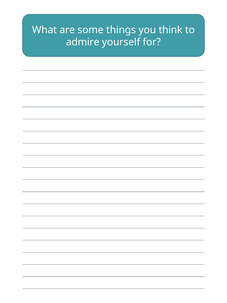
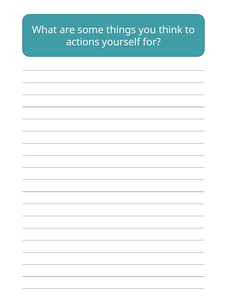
admire: admire -> actions (83, 42)
